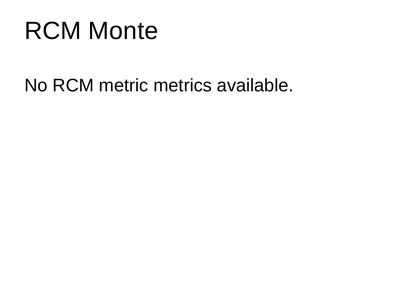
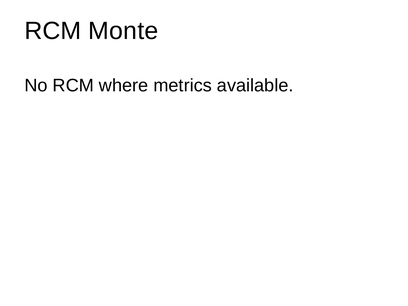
metric: metric -> where (124, 86)
